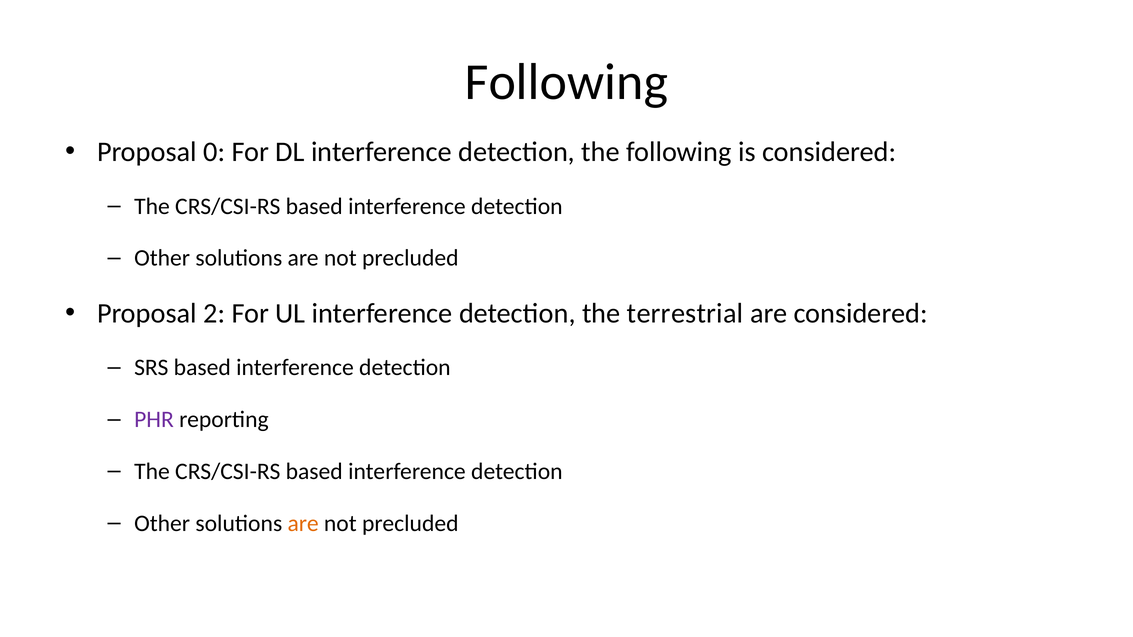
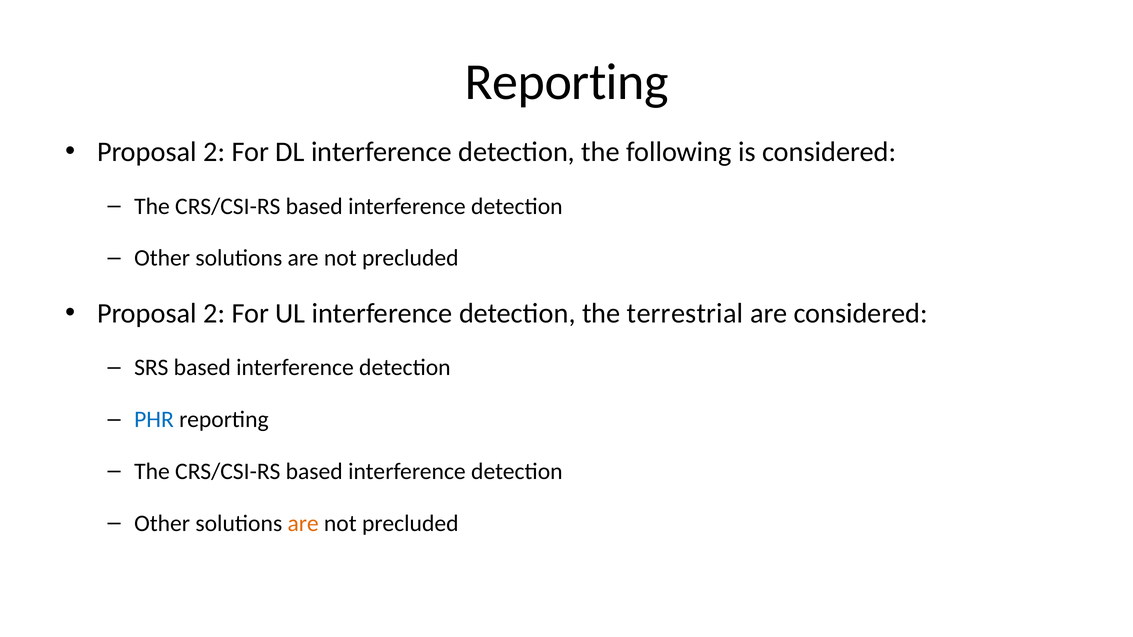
Following: Following -> Reporting (567, 82)
0: 0 -> 2 (214, 152)
PHR colour: purple -> blue (154, 420)
